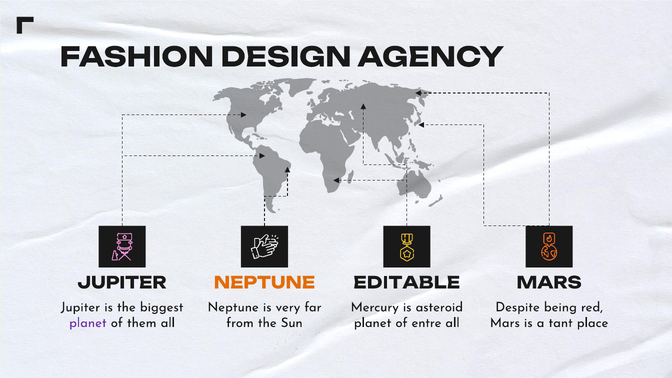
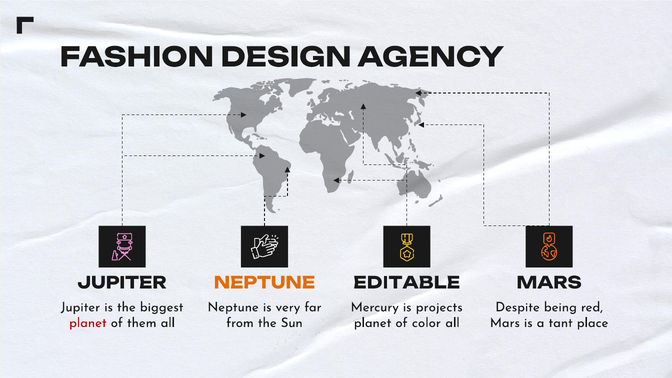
asteroid: asteroid -> projects (439, 307)
planet colour: purple -> red (88, 323)
entre: entre -> color (426, 323)
